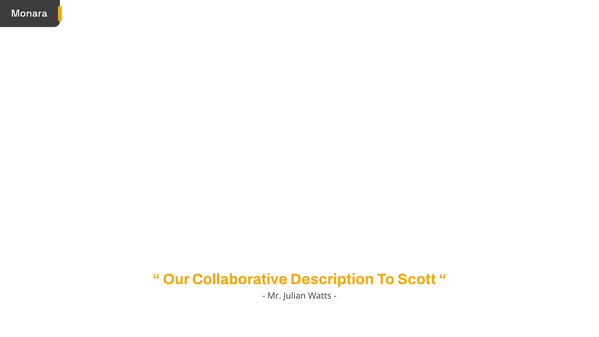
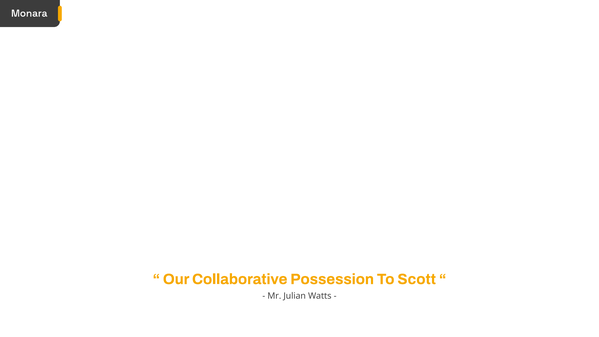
Description: Description -> Possession (332, 279)
